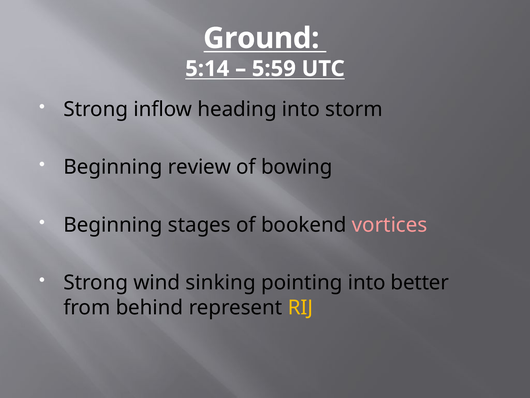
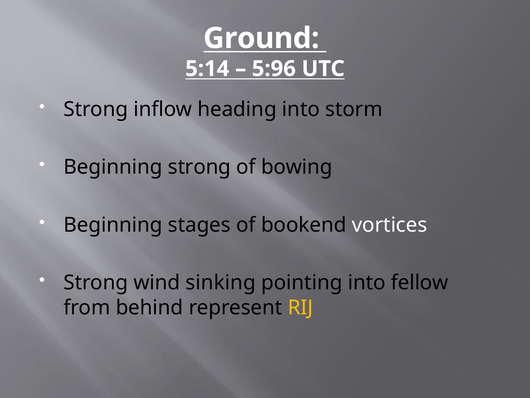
5:59: 5:59 -> 5:96 (274, 69)
Beginning review: review -> strong (199, 167)
vortices colour: pink -> white (390, 225)
better: better -> fellow (420, 282)
